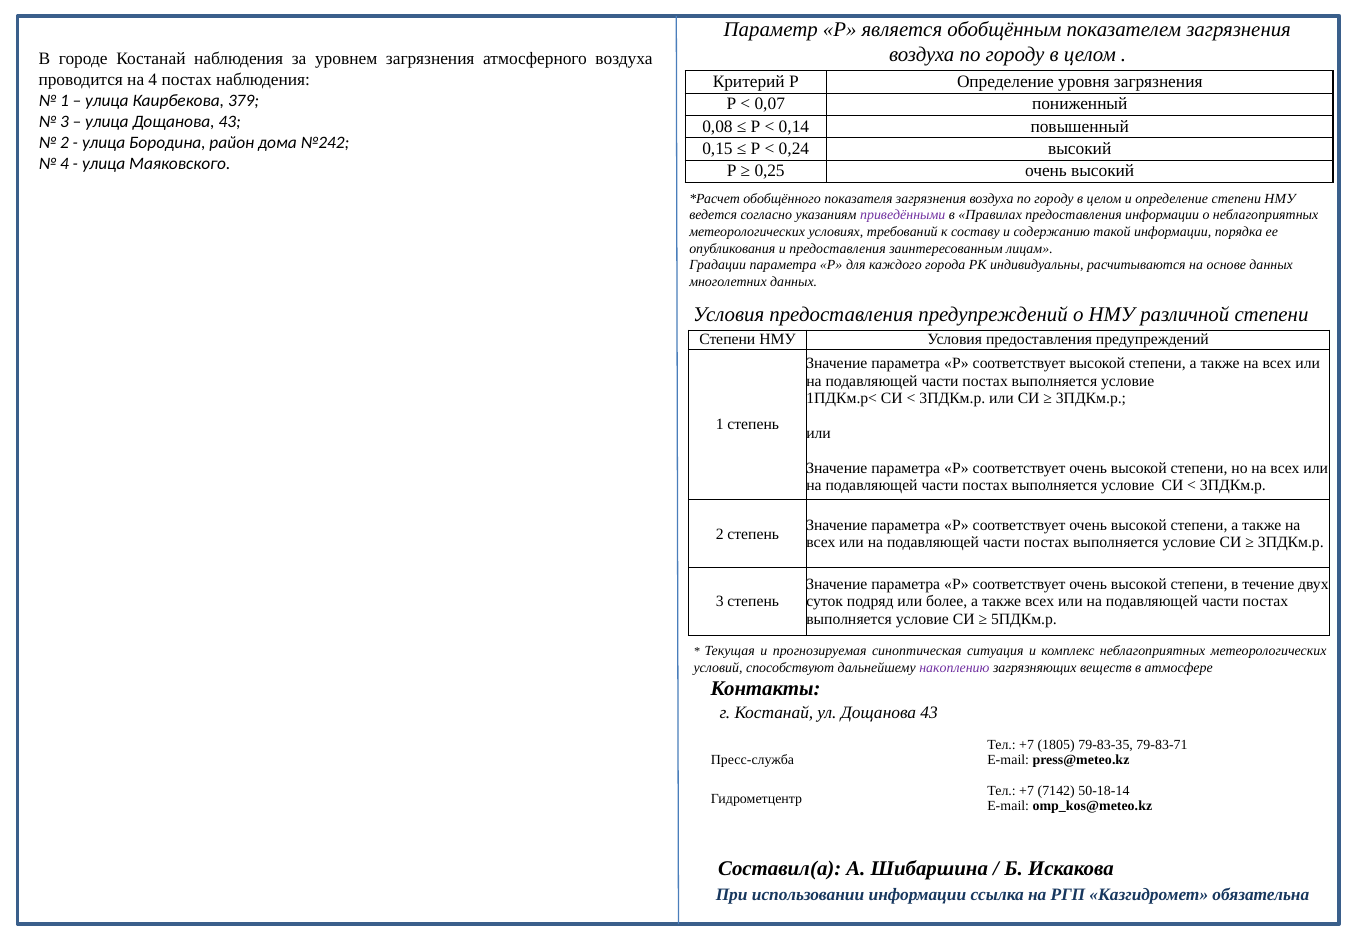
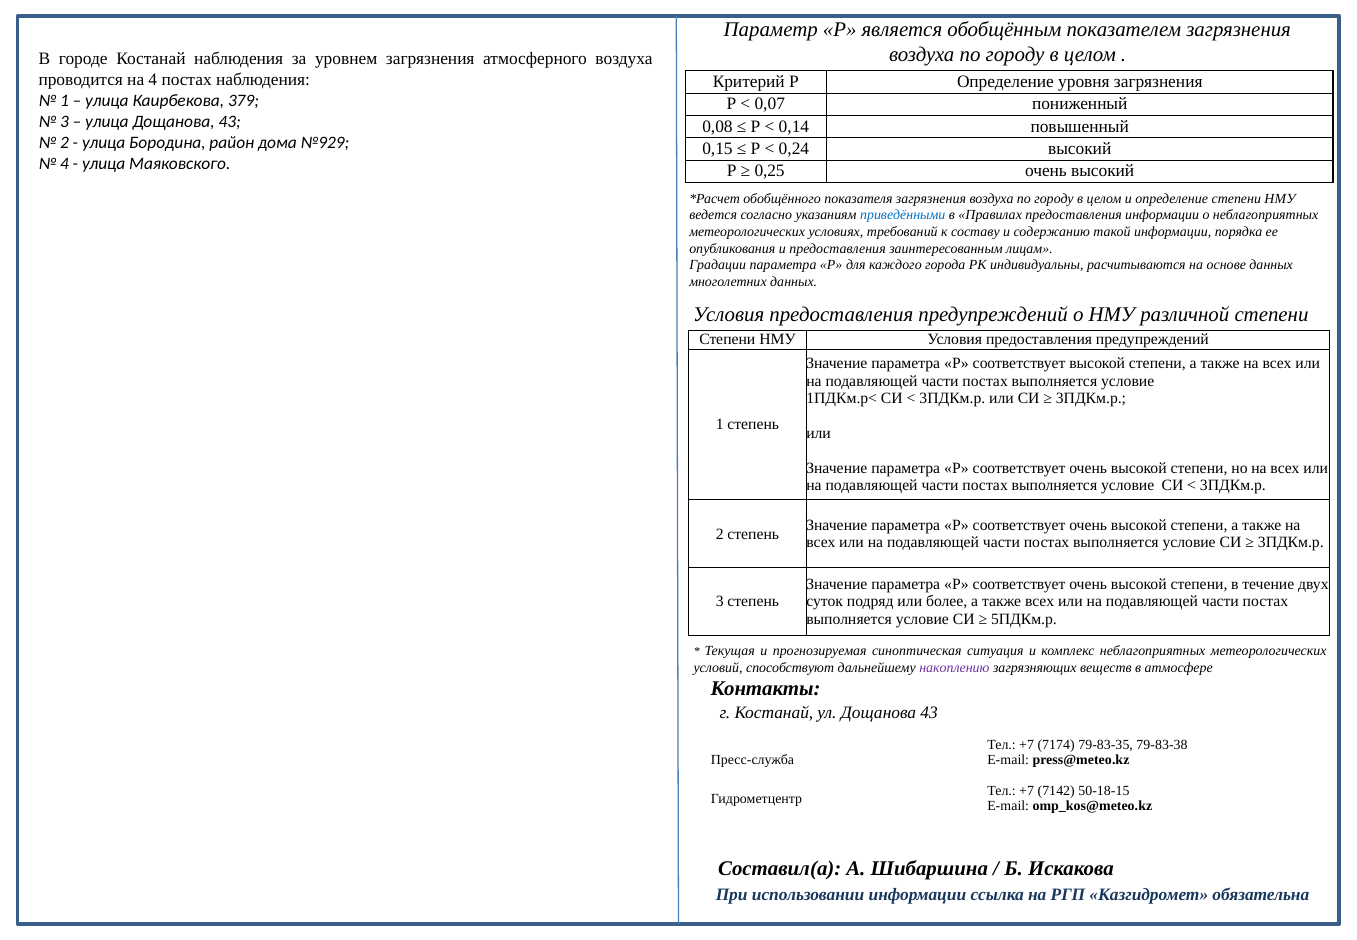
№242: №242 -> №929 (325, 142)
приведёнными colour: purple -> blue (903, 215)
1805: 1805 -> 7174 (1056, 744)
79-83-71: 79-83-71 -> 79-83-38 (1162, 744)
50-18-14: 50-18-14 -> 50-18-15 (1104, 790)
